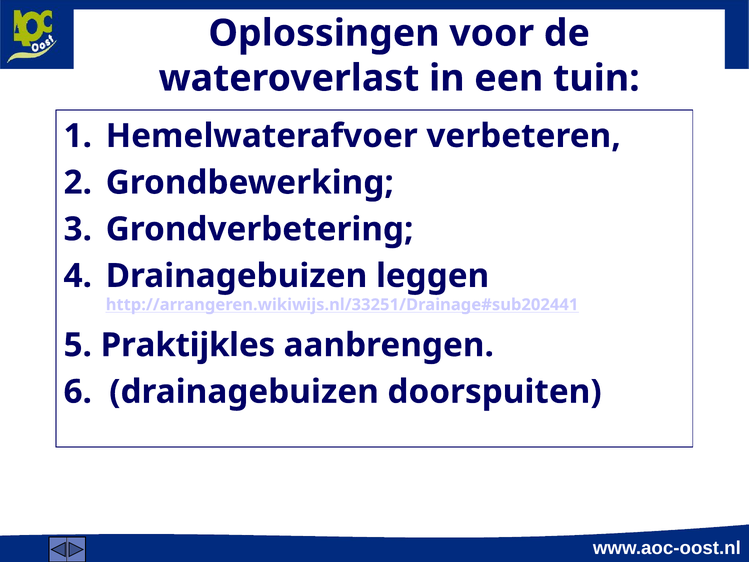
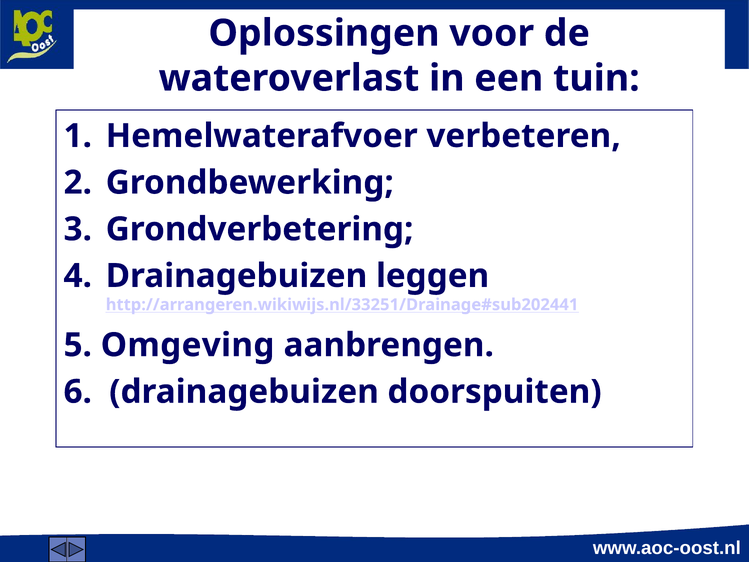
Praktijkles: Praktijkles -> Omgeving (188, 345)
